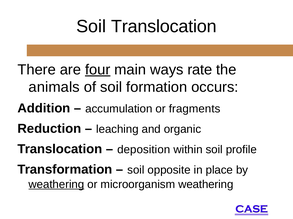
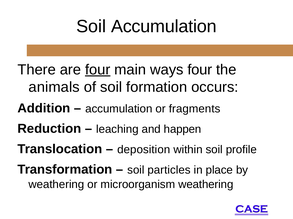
Soil Translocation: Translocation -> Accumulation (164, 26)
ways rate: rate -> four (200, 70)
organic: organic -> happen (183, 130)
opposite: opposite -> particles (169, 171)
weathering underline: present -> none (56, 185)
